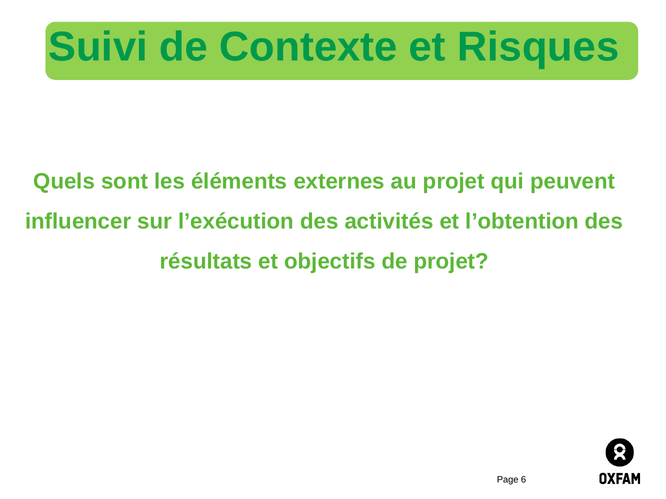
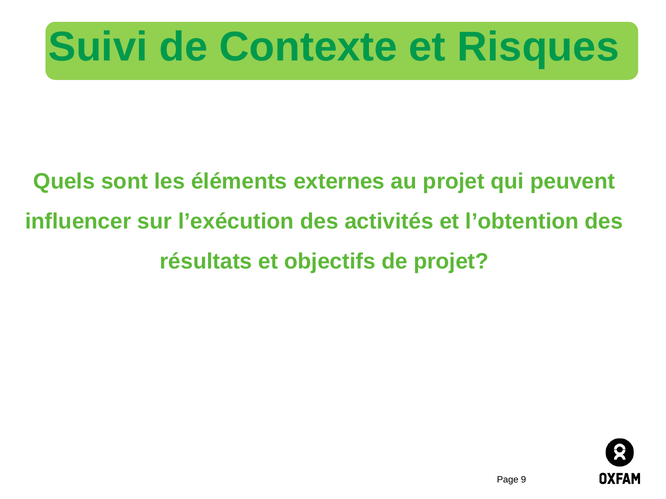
6: 6 -> 9 (523, 480)
